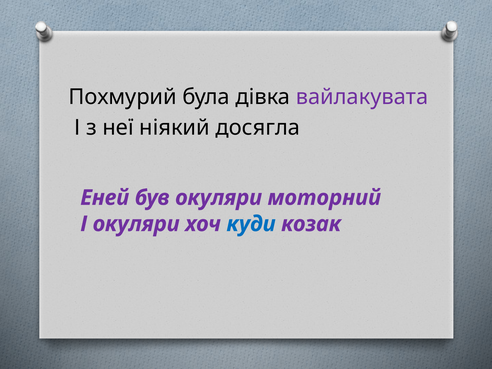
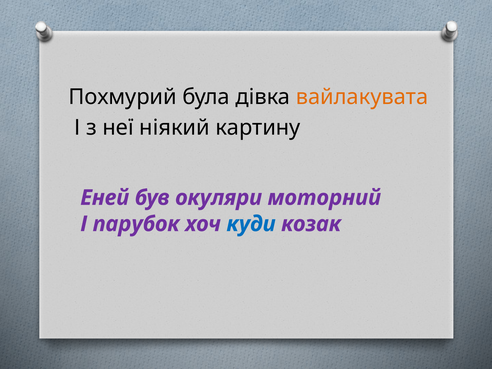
вайлакувата colour: purple -> orange (362, 97)
досягла: досягла -> картину (258, 128)
І окуляри: окуляри -> парубок (136, 224)
